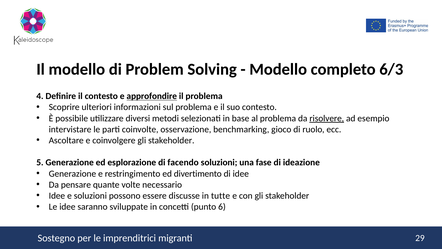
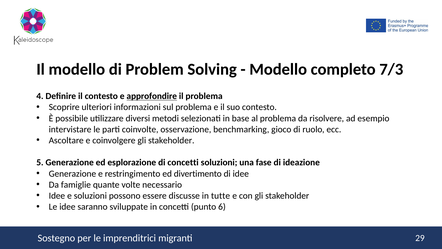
6/3: 6/3 -> 7/3 (391, 69)
risolvere underline: present -> none (327, 118)
di facendo: facendo -> concetti (183, 162)
pensare: pensare -> famiglie (76, 184)
